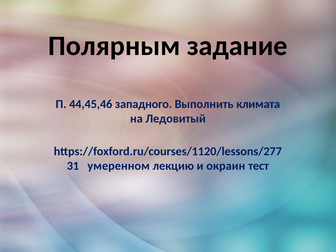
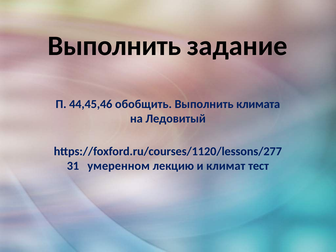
Полярным: Полярным -> Выполнить (114, 46)
западного: западного -> обобщить (143, 104)
окраин: окраин -> климат (226, 166)
